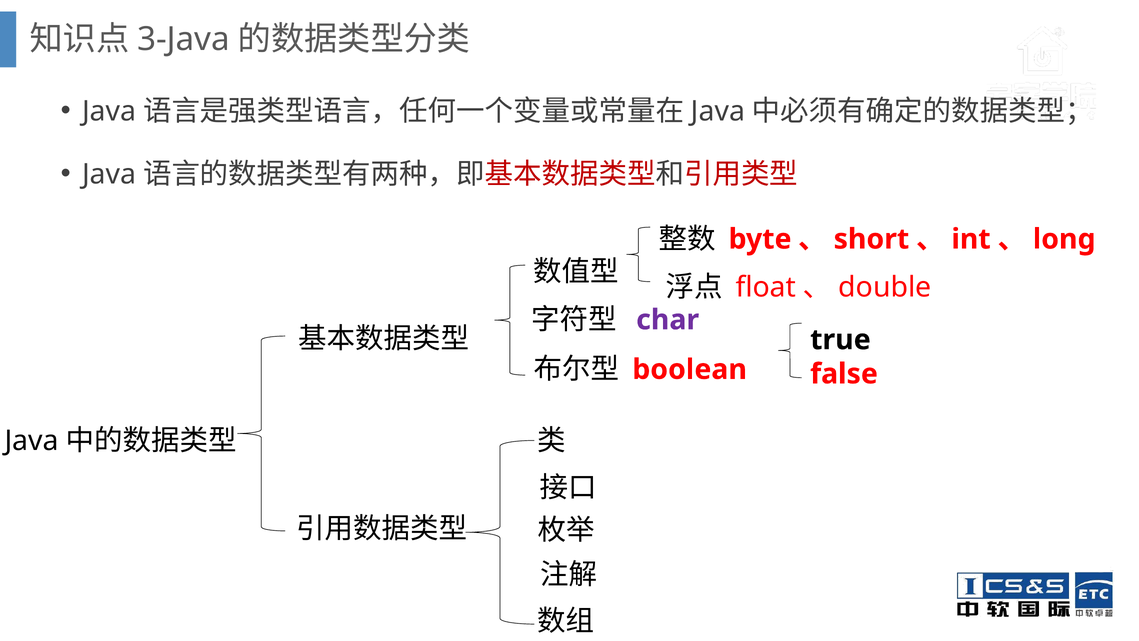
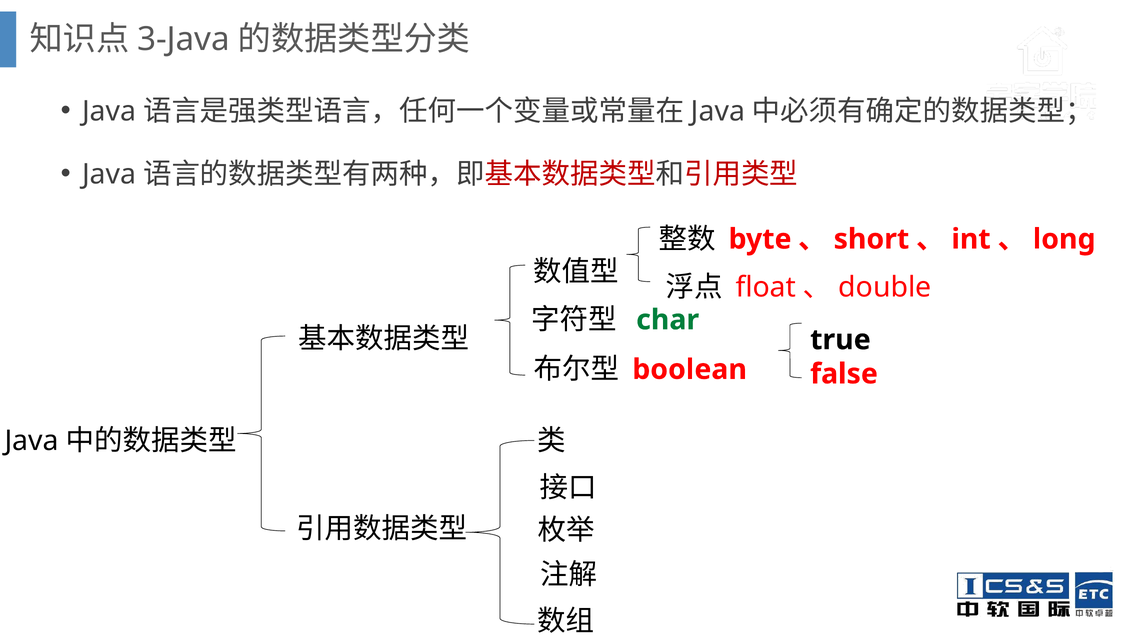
char colour: purple -> green (668, 320)
